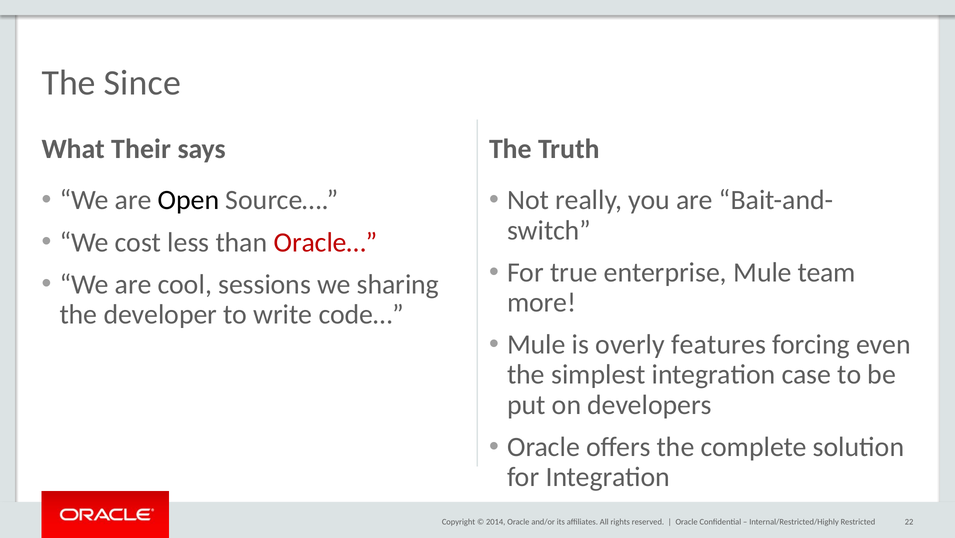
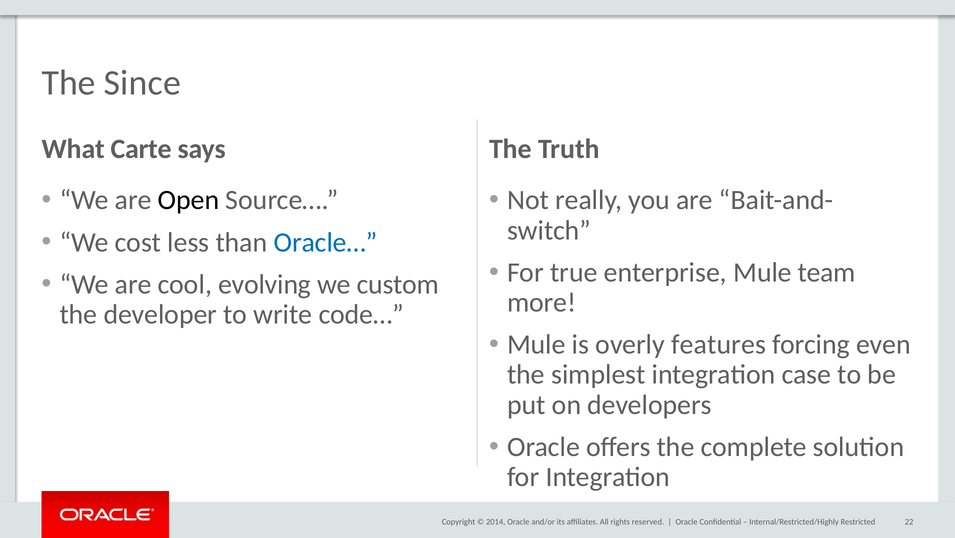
Their: Their -> Carte (141, 149)
Oracle… colour: red -> blue (326, 242)
sessions: sessions -> evolving (265, 284)
sharing: sharing -> custom (398, 284)
